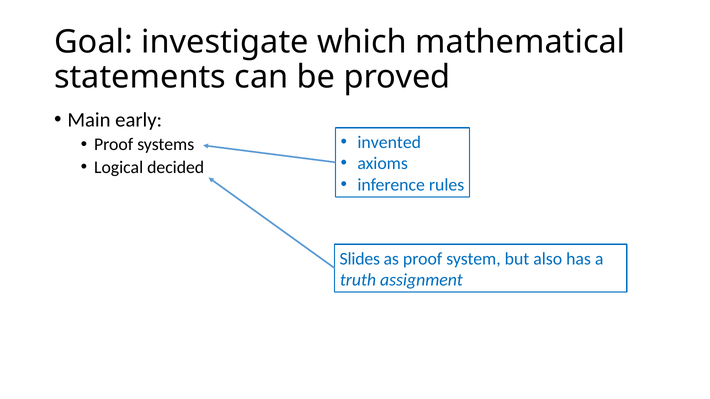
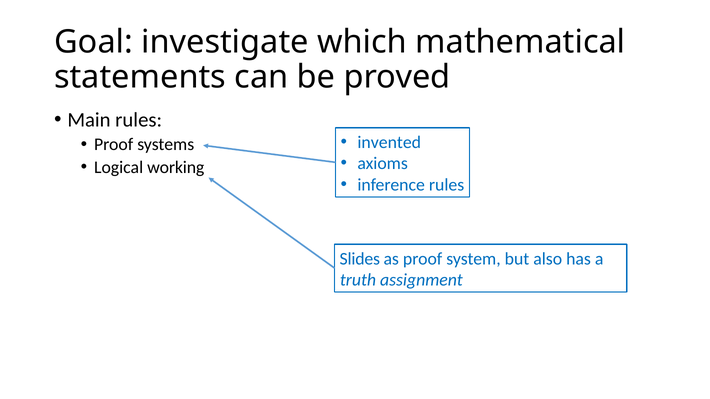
Main early: early -> rules (139, 120)
decided: decided -> working (176, 167)
